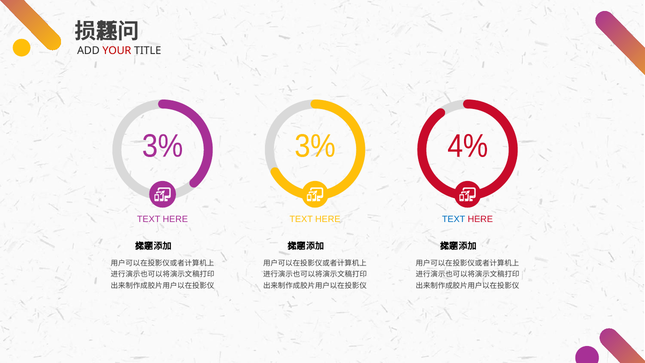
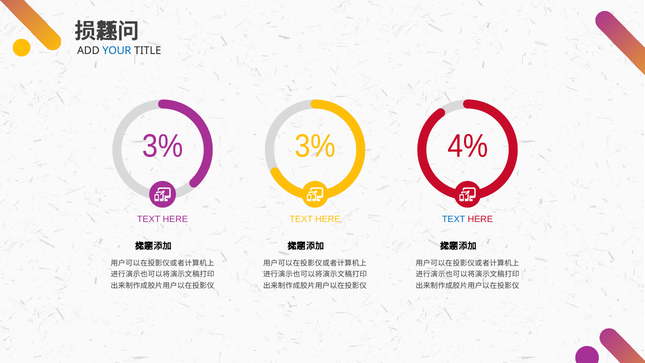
YOUR colour: red -> blue (117, 51)
